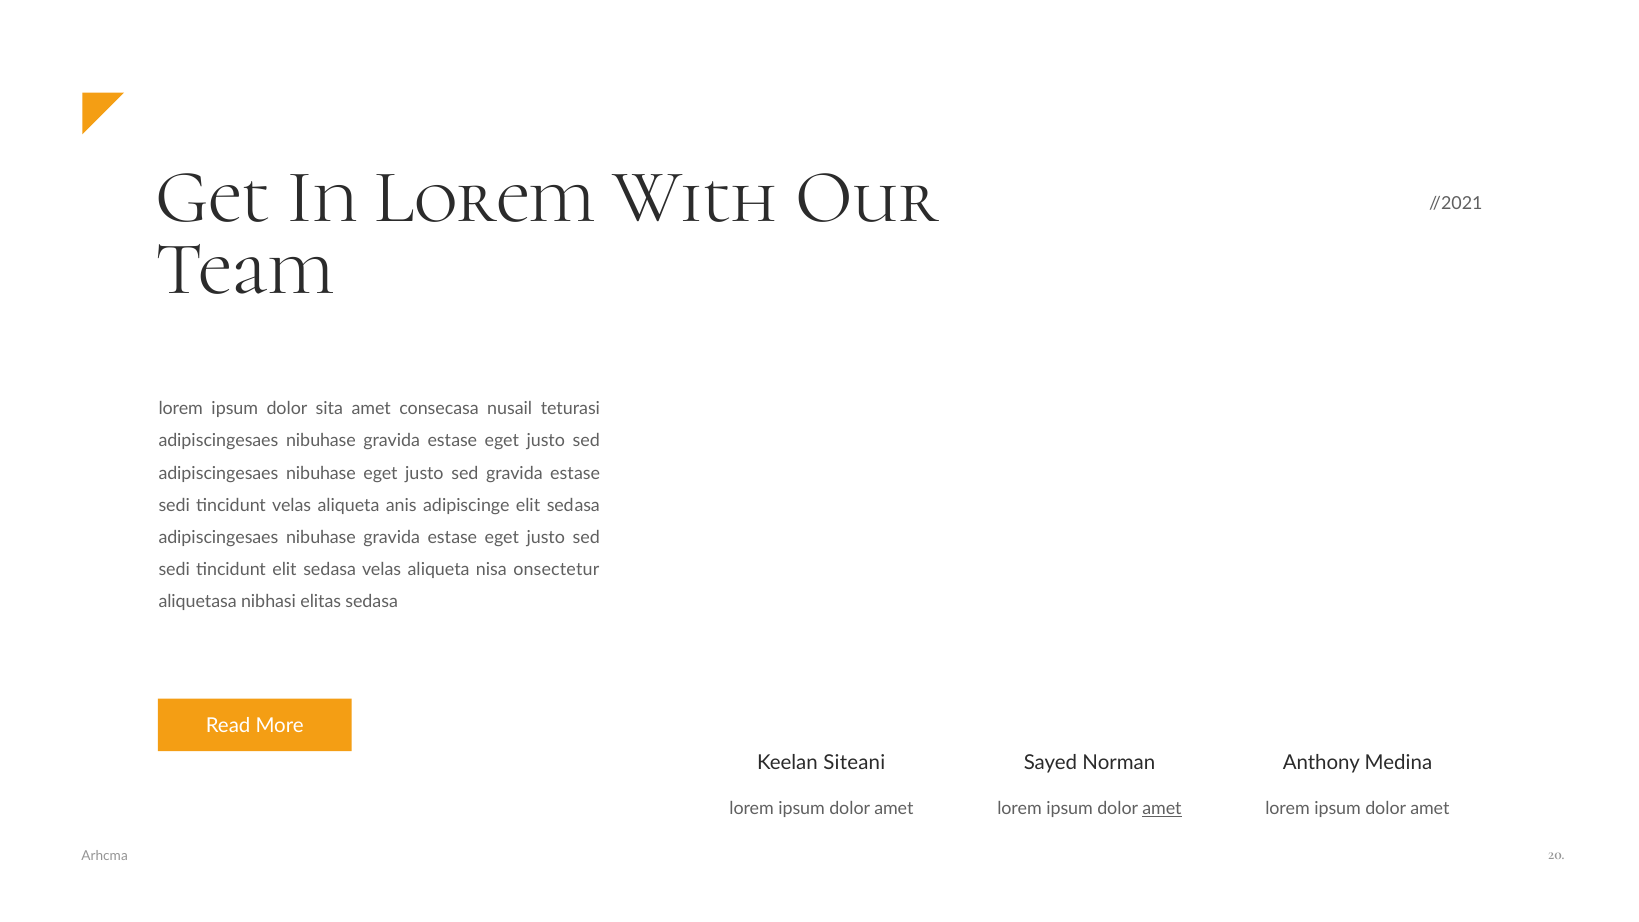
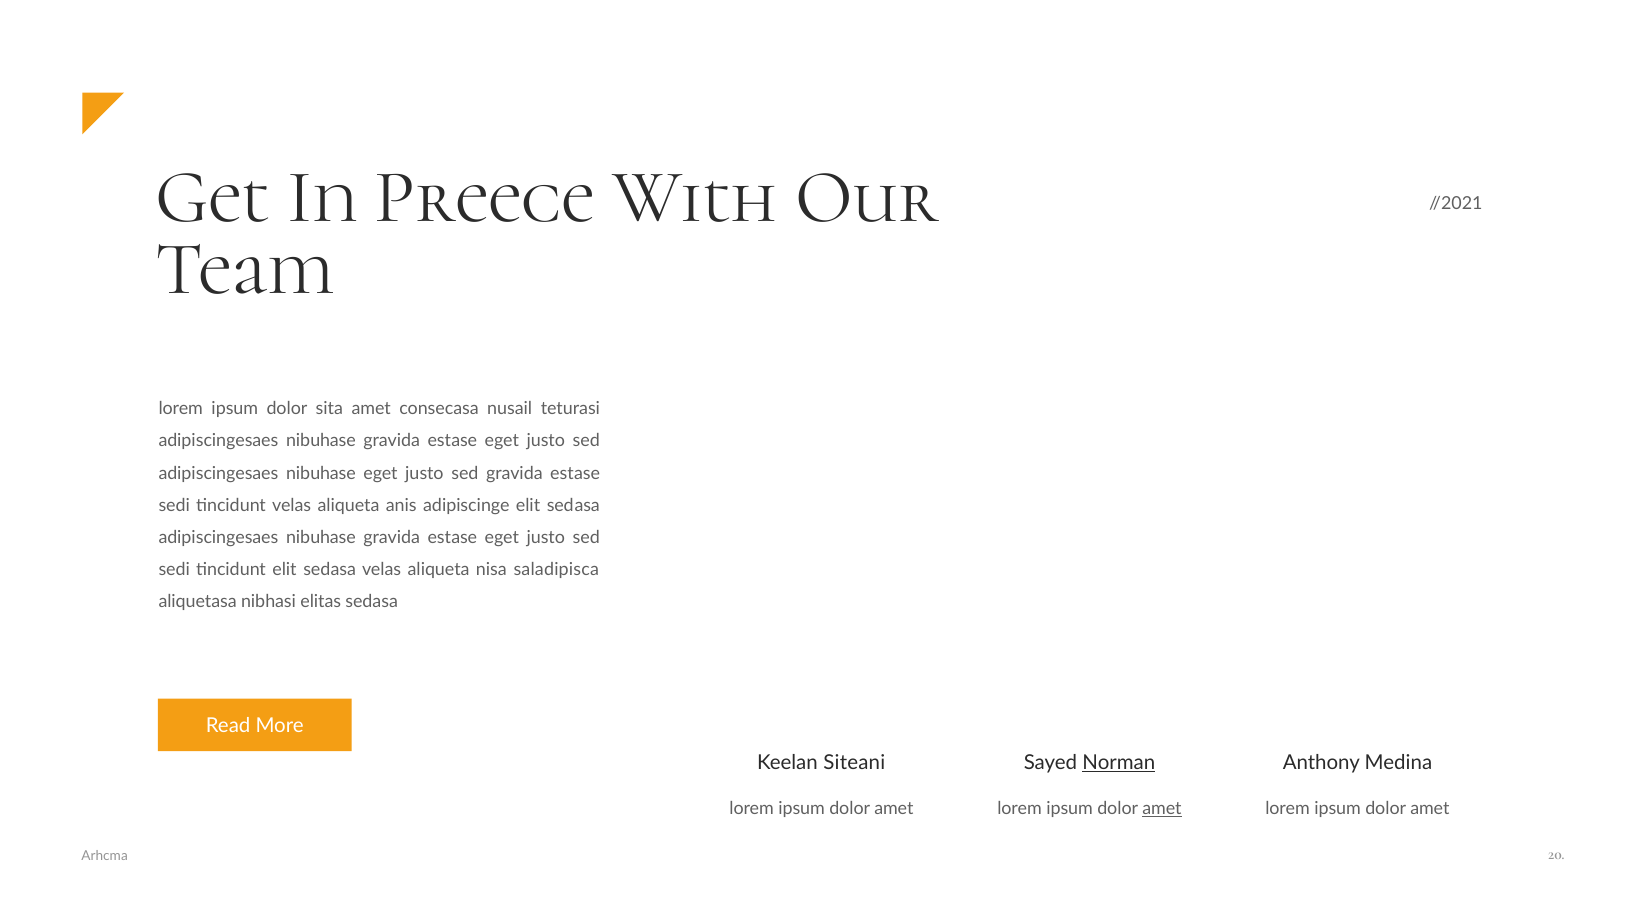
In Lorem: Lorem -> Preece (485, 197)
onsectetur: onsectetur -> saladipisca (556, 570)
Norman underline: none -> present (1119, 763)
